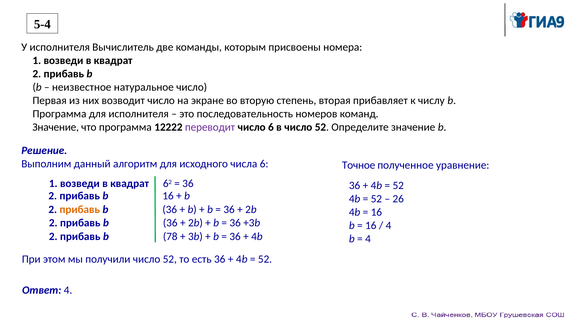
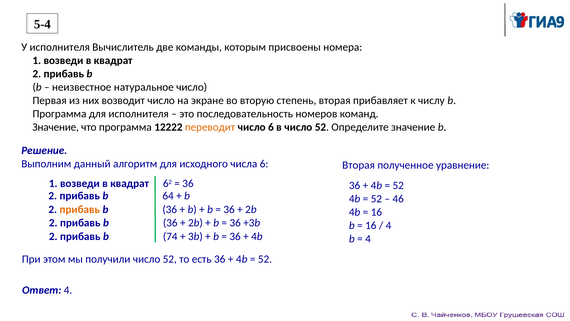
переводит colour: purple -> orange (210, 127)
Точное: Точное -> Вторая (359, 165)
b 16: 16 -> 64 (168, 196)
26: 26 -> 46 (398, 199)
78: 78 -> 74 (170, 236)
